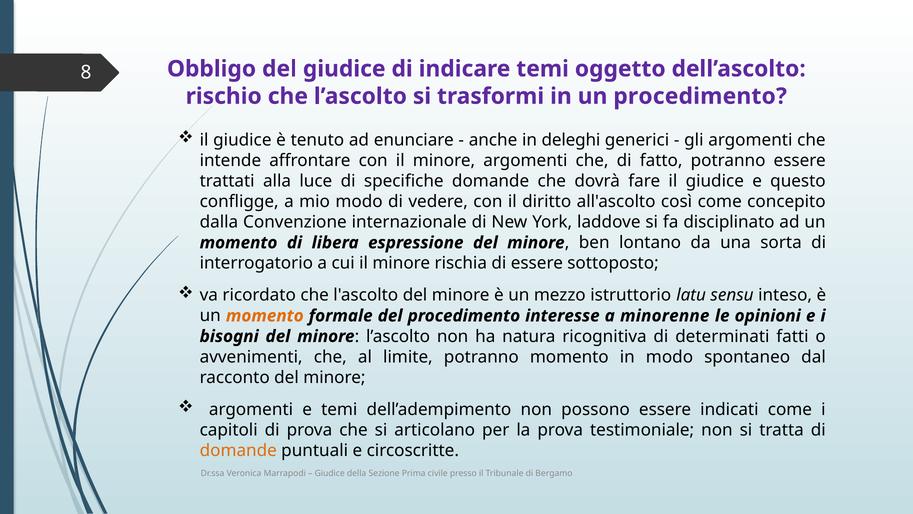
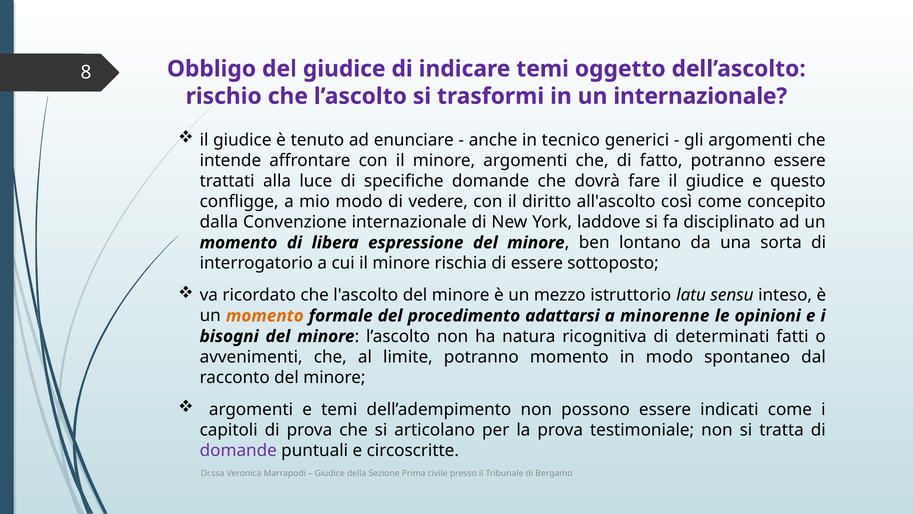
un procedimento: procedimento -> internazionale (700, 96)
deleghi: deleghi -> tecnico (571, 140)
interesse: interesse -> adattarsi (562, 316)
domande colour: orange -> purple (238, 450)
